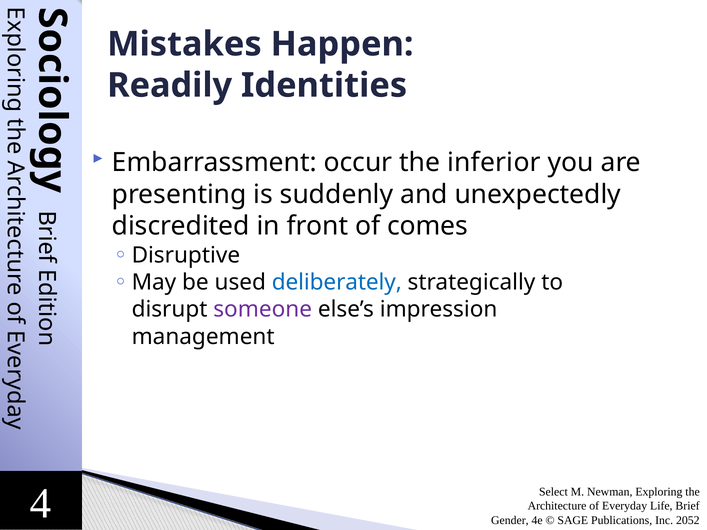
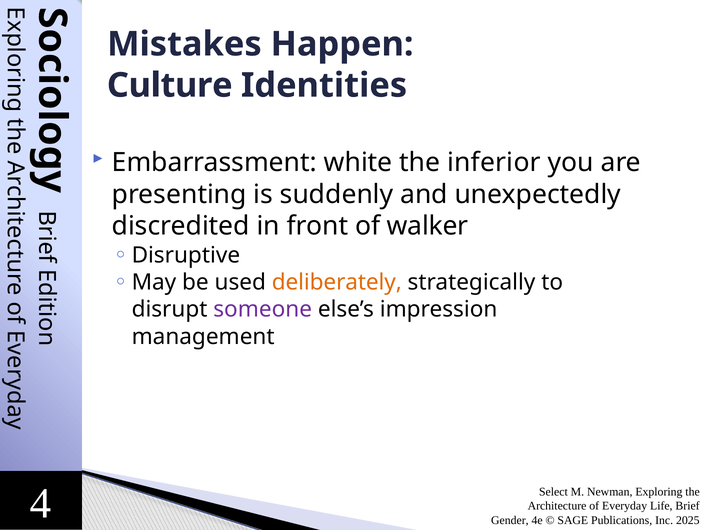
Readily: Readily -> Culture (170, 85)
occur: occur -> white (358, 163)
comes: comes -> walker (428, 226)
deliberately colour: blue -> orange (337, 283)
2052: 2052 -> 2025 (688, 520)
